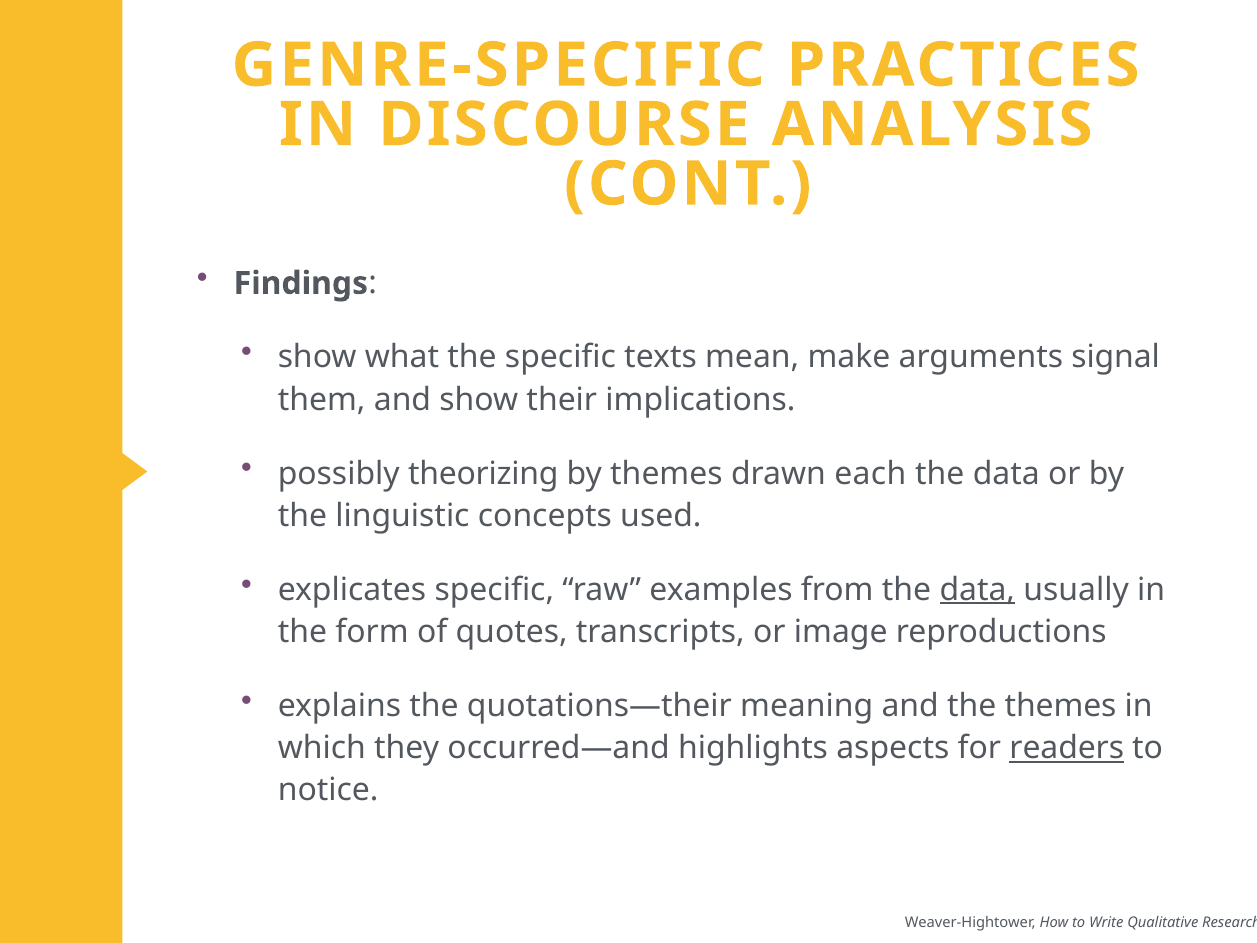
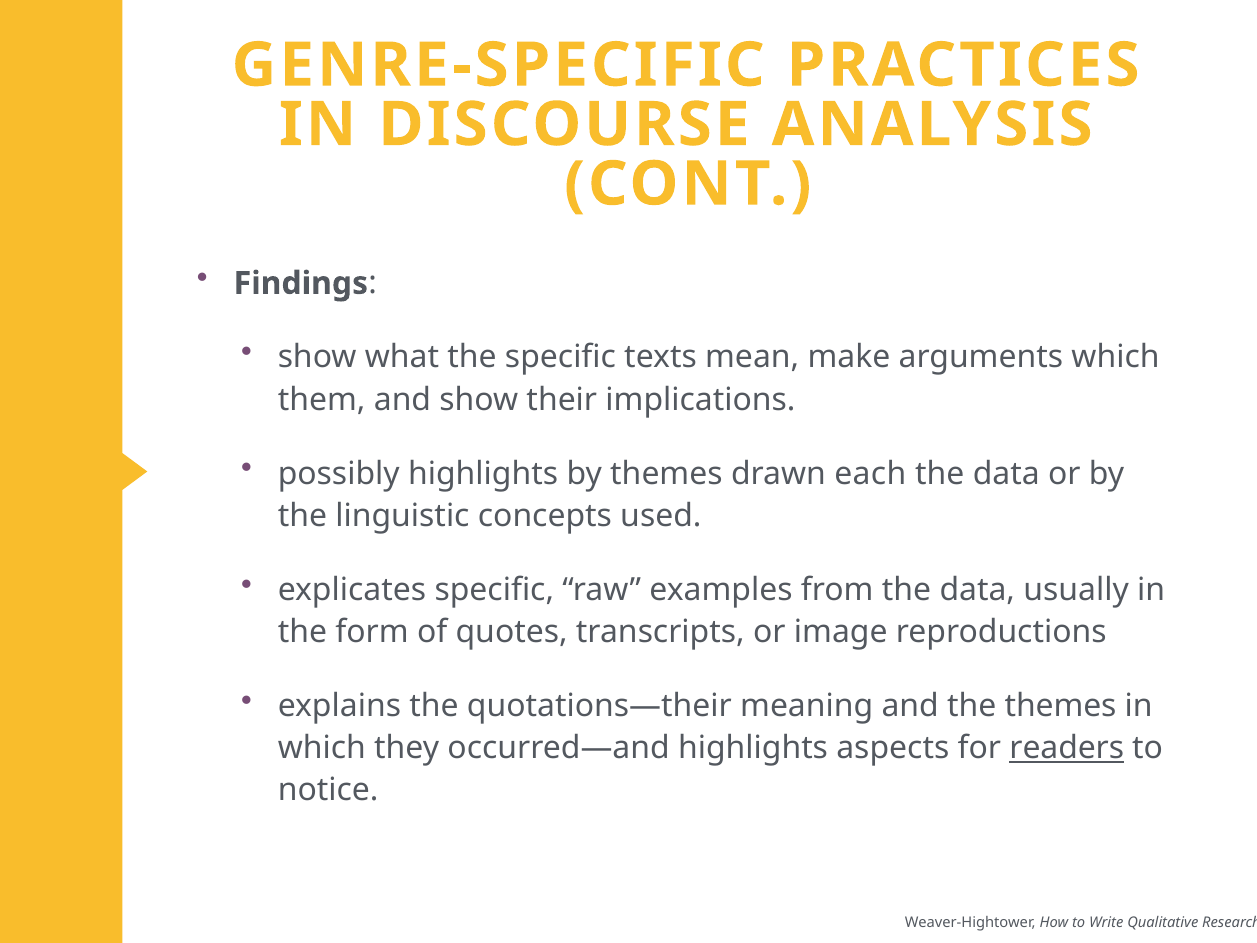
arguments signal: signal -> which (1116, 357)
possibly theorizing: theorizing -> highlights (483, 473)
data underline: present -> none (977, 590)
